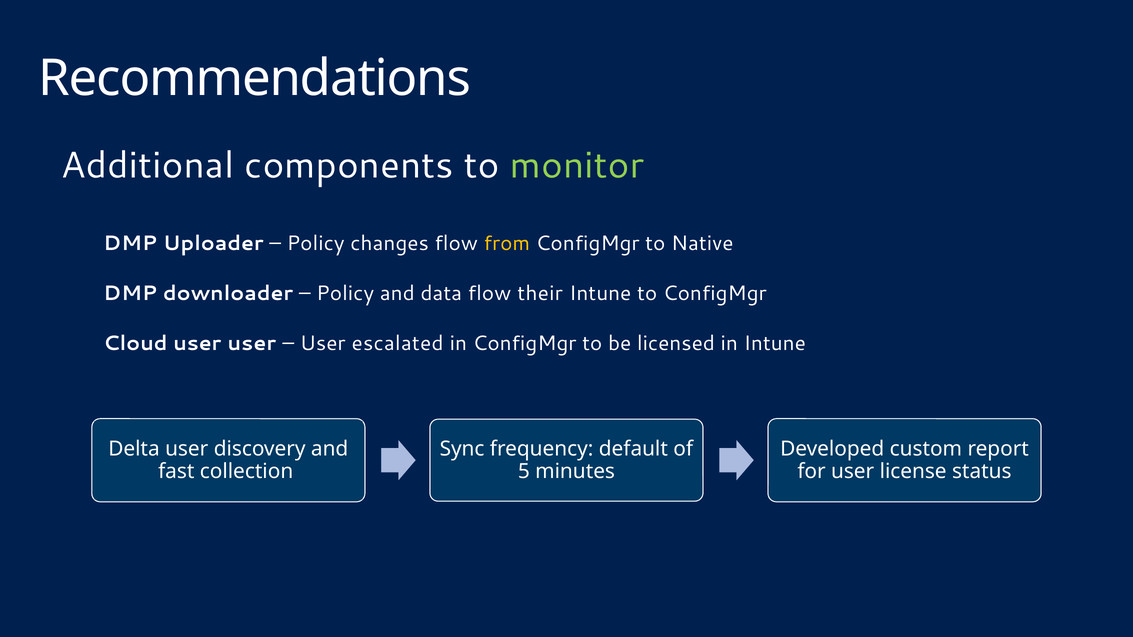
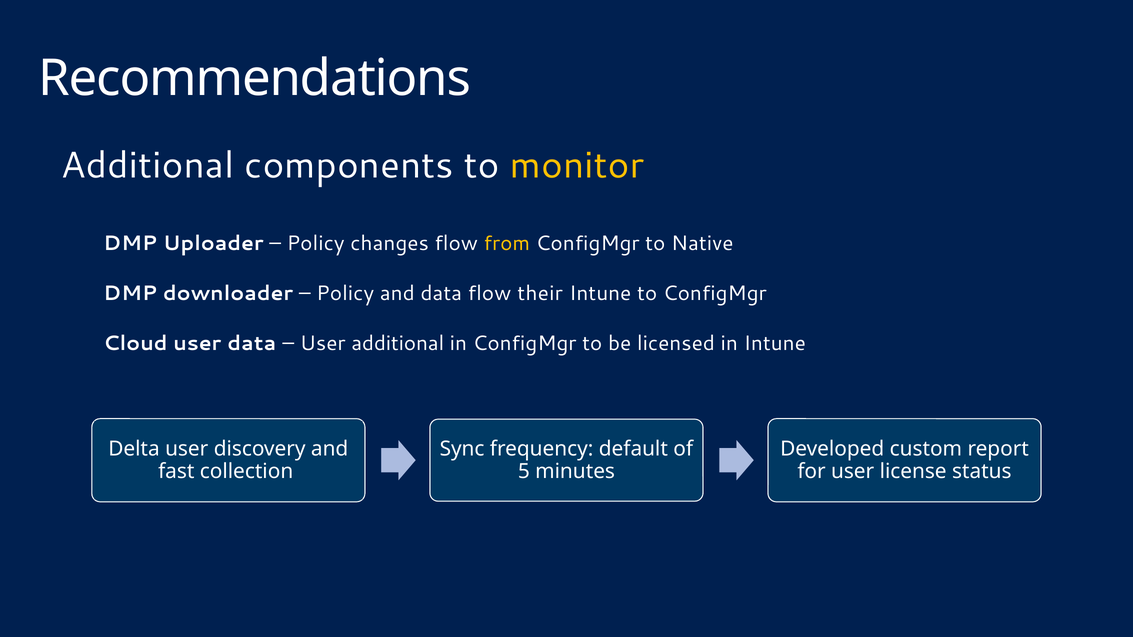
monitor colour: light green -> yellow (577, 166)
user user: user -> data (252, 343)
User escalated: escalated -> additional (398, 343)
